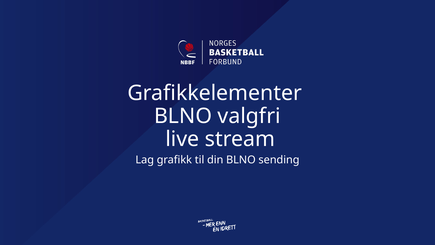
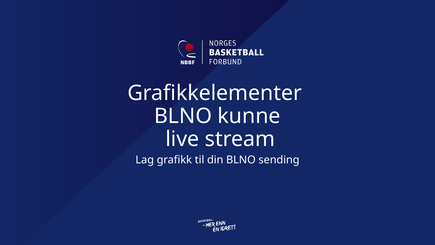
valgfri: valgfri -> kunne (249, 116)
